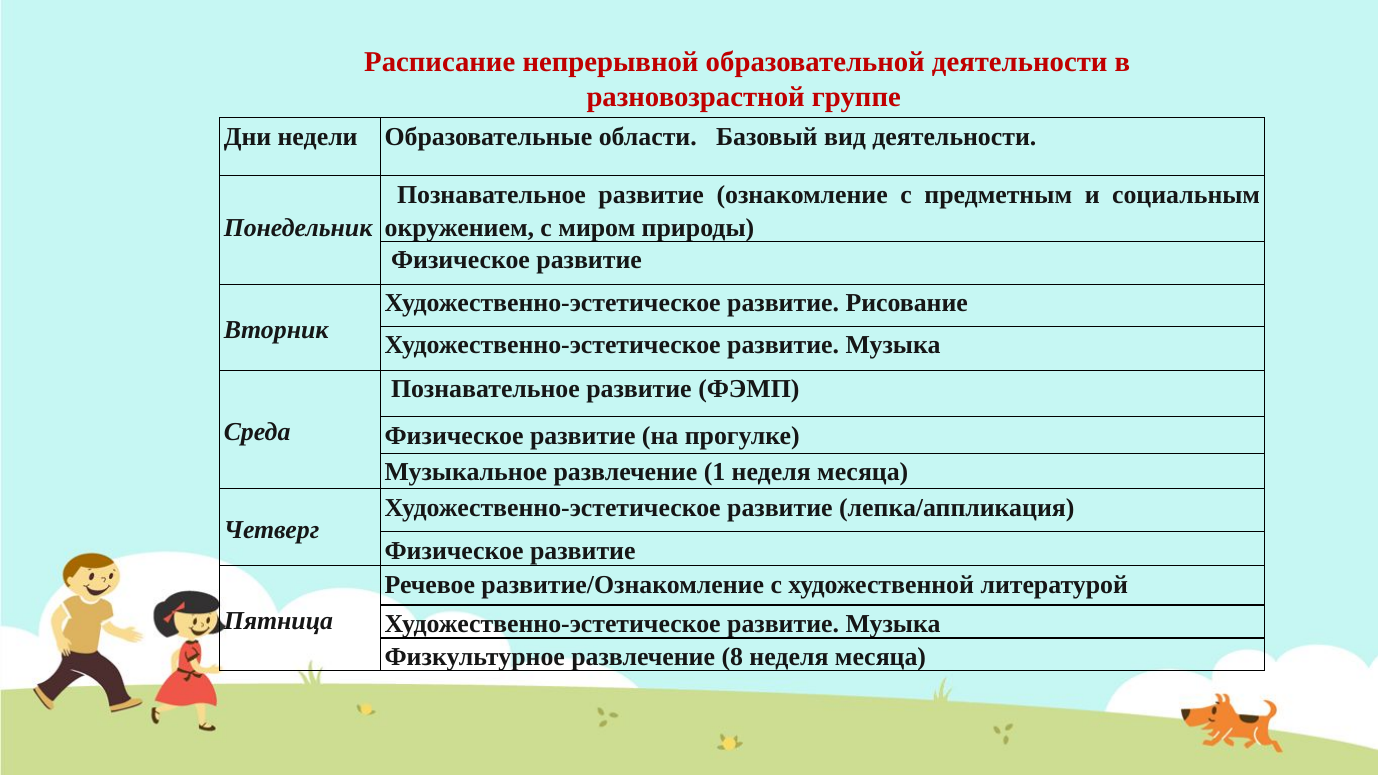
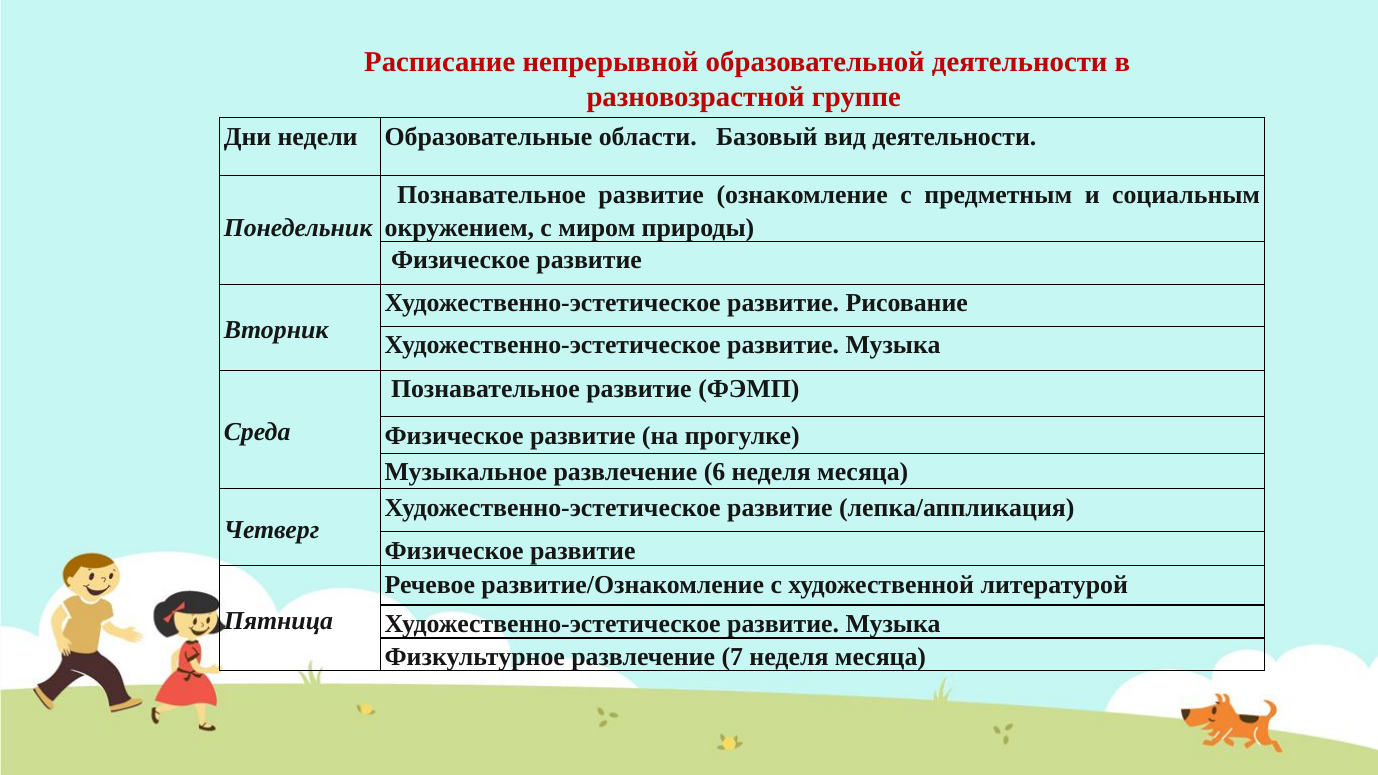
1: 1 -> 6 (715, 472)
8: 8 -> 7 (732, 657)
